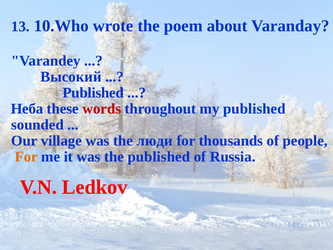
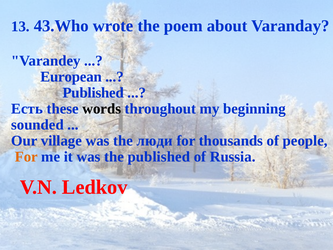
10.Who: 10.Who -> 43.Who (61, 26)
Высокий: Высокий -> European (71, 77)
Неба: Неба -> Есть (27, 109)
words colour: red -> black (102, 109)
my published: published -> beginning (254, 109)
